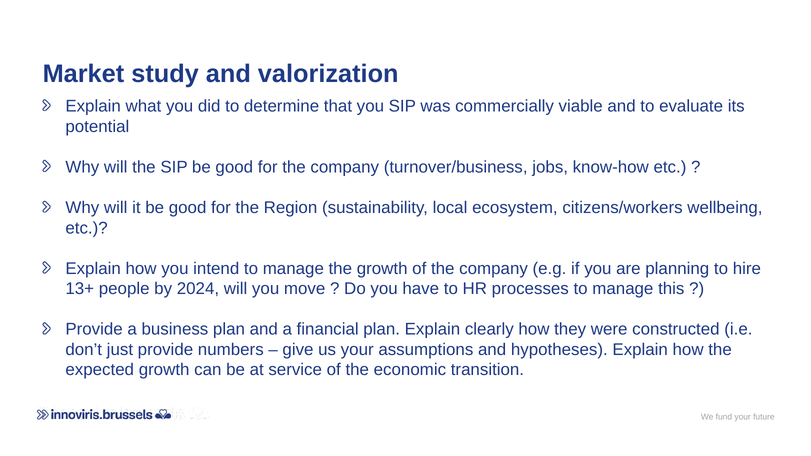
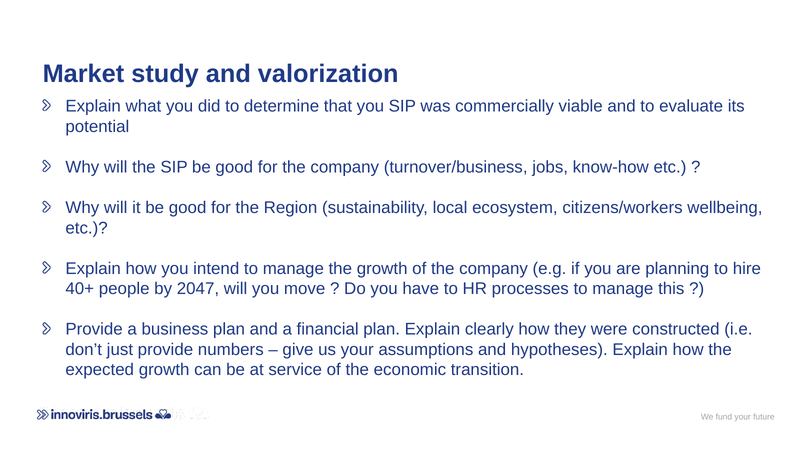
13+: 13+ -> 40+ (80, 289)
2024: 2024 -> 2047 (198, 289)
